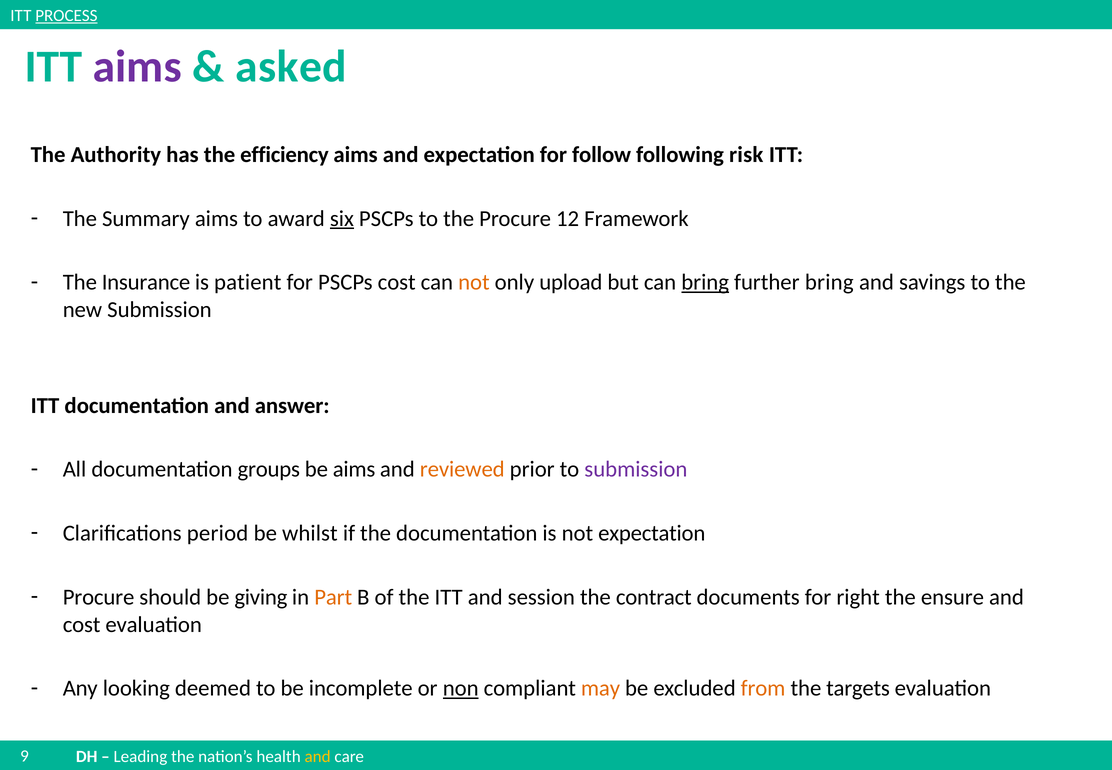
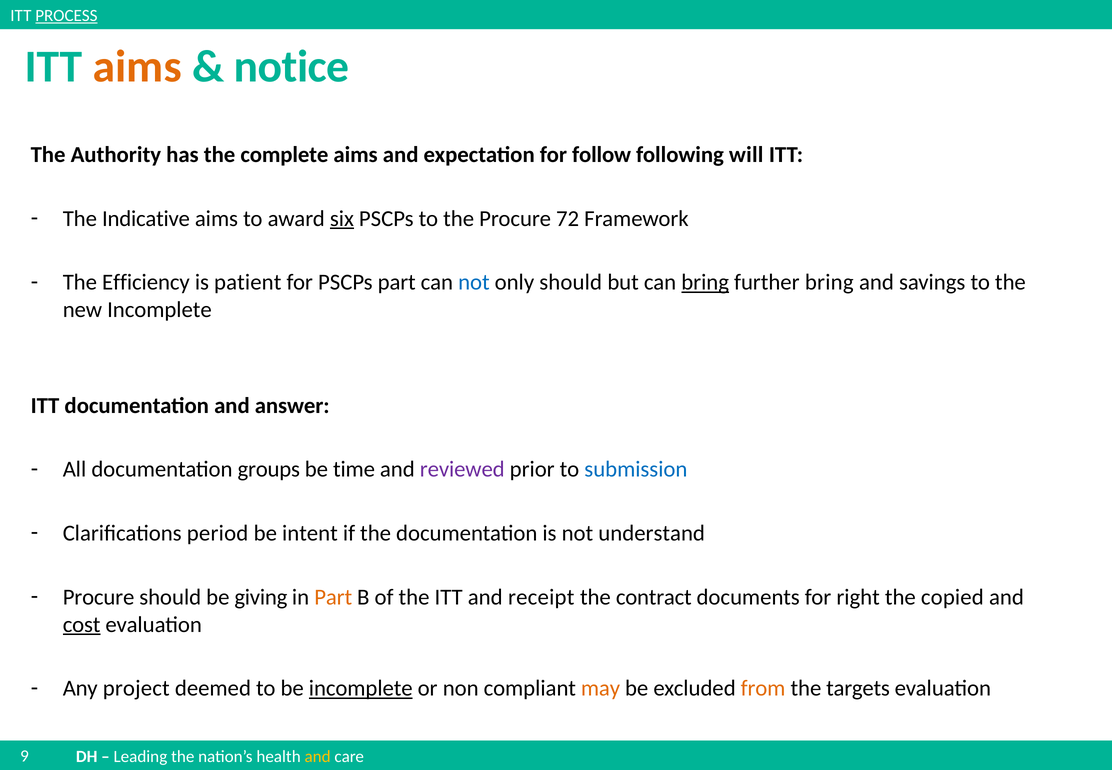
aims colour: purple -> orange (137, 66)
asked: asked -> notice (292, 66)
efficiency: efficiency -> complete (284, 155)
risk: risk -> will (746, 155)
Summary: Summary -> Indicative (146, 219)
12: 12 -> 72 (568, 219)
Insurance: Insurance -> Efficiency (146, 282)
PSCPs cost: cost -> part (397, 282)
not colour: orange -> blue (474, 282)
only upload: upload -> should (571, 282)
new Submission: Submission -> Incomplete (159, 310)
be aims: aims -> time (354, 469)
reviewed colour: orange -> purple (462, 469)
submission colour: purple -> blue (636, 469)
whilst: whilst -> intent (310, 533)
not expectation: expectation -> understand (652, 533)
session: session -> receipt (541, 597)
ensure: ensure -> copied (952, 597)
cost underline: none -> present (82, 624)
looking: looking -> project (136, 688)
incomplete underline: none -> present (361, 688)
non underline: present -> none (461, 688)
